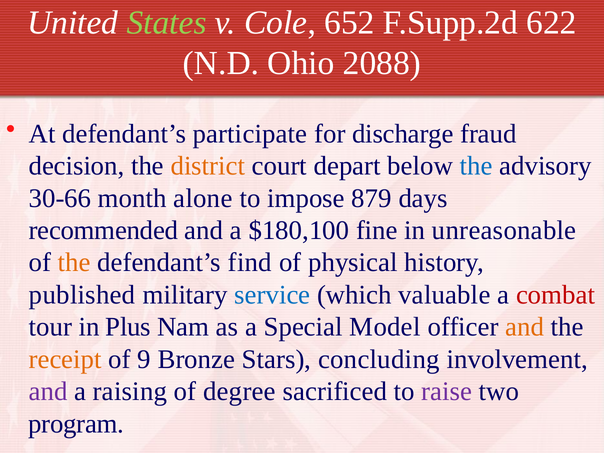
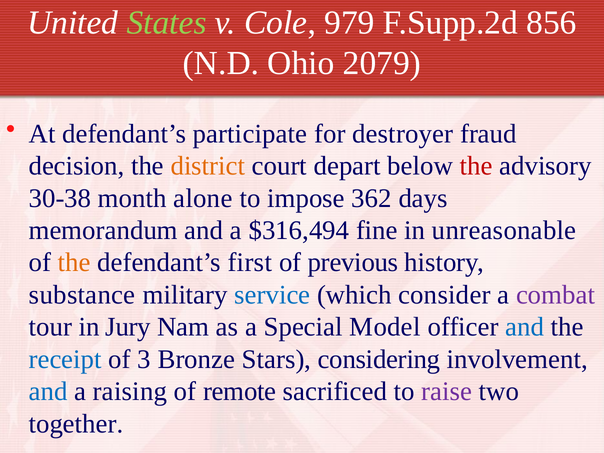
652: 652 -> 979 (349, 23)
622: 622 -> 856 (551, 23)
2088: 2088 -> 2079 (382, 63)
discharge: discharge -> destroyer (403, 134)
the colour: blue -> red (476, 166)
30-66: 30-66 -> 30-38 (60, 198)
879: 879 -> 362 (372, 198)
recommended: recommended -> memorandum (103, 230)
$180,100: $180,100 -> $316,494 (299, 230)
find: find -> first (250, 263)
physical: physical -> previous (353, 263)
published: published -> substance (82, 295)
valuable: valuable -> consider (444, 295)
combat colour: red -> purple (556, 295)
Plus: Plus -> Jury (128, 327)
and colour: orange -> blue (525, 327)
receipt colour: orange -> blue (65, 359)
9: 9 -> 3 (144, 359)
concluding: concluding -> considering (379, 359)
and colour: purple -> blue (48, 391)
degree: degree -> remote (240, 391)
program: program -> together (76, 424)
